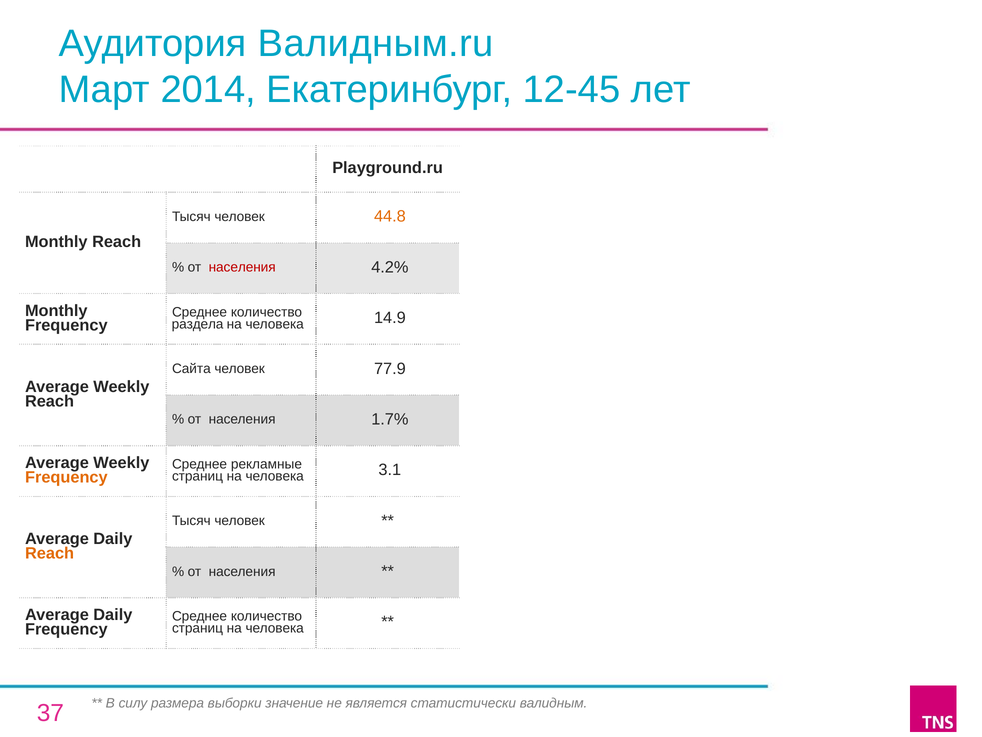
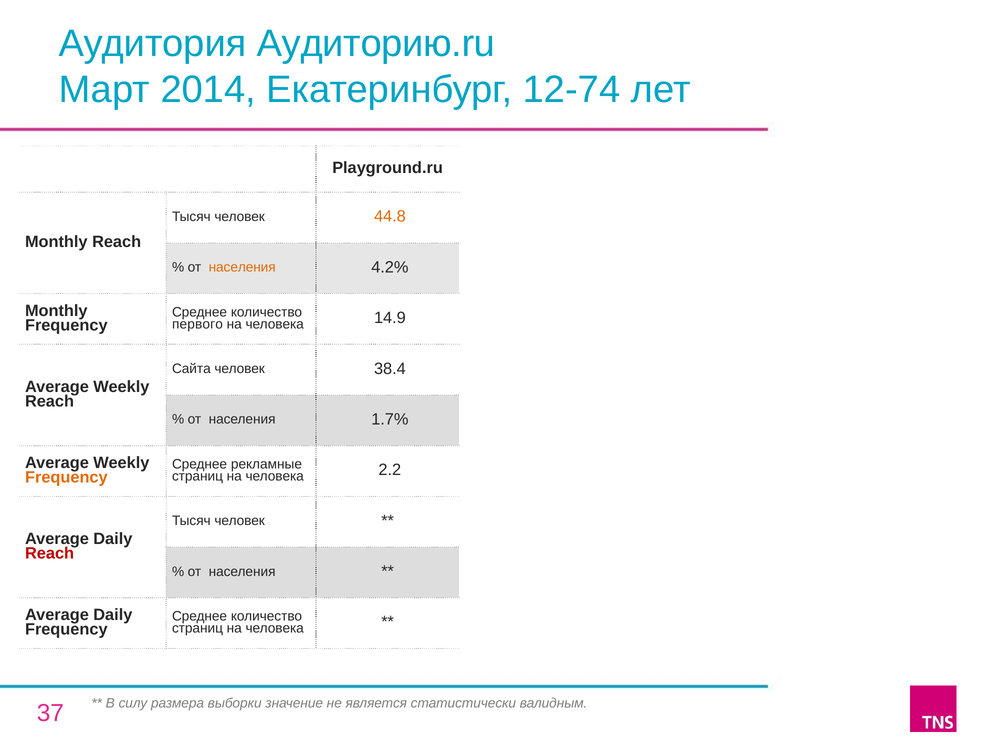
Валидным.ru: Валидным.ru -> Аудиторию.ru (376, 44)
12-45: 12-45 -> 12-74 (572, 89)
населения colour: red -> orange (242, 267)
раздела: раздела -> первого (197, 324)
77.9: 77.9 -> 38.4 (390, 368)
3.1: 3.1 -> 2.2 (390, 470)
Reach colour: orange -> red (50, 553)
